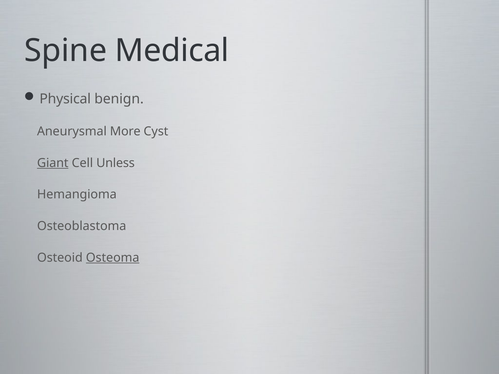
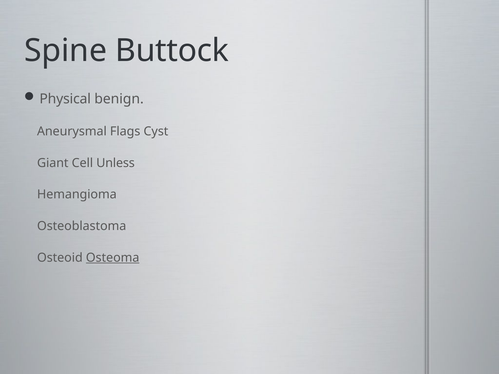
Medical: Medical -> Buttock (172, 51)
More: More -> Flags (125, 131)
Giant underline: present -> none (53, 163)
